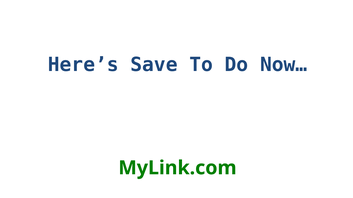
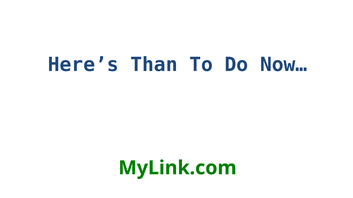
Save: Save -> Than (154, 65)
